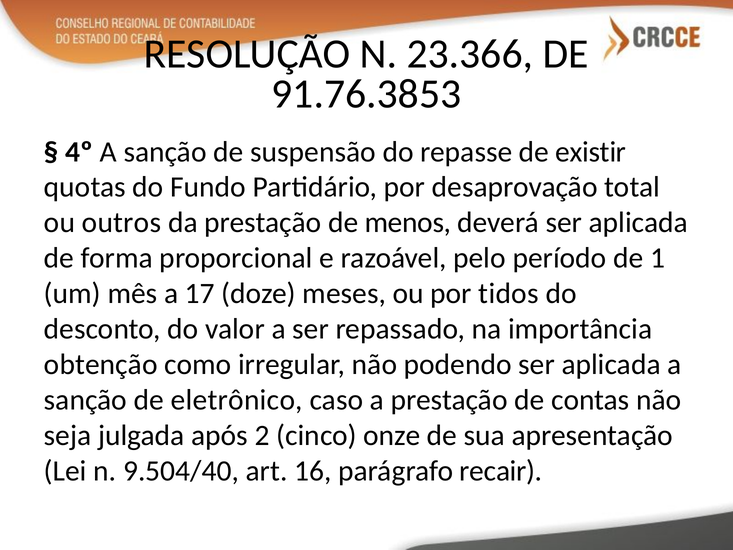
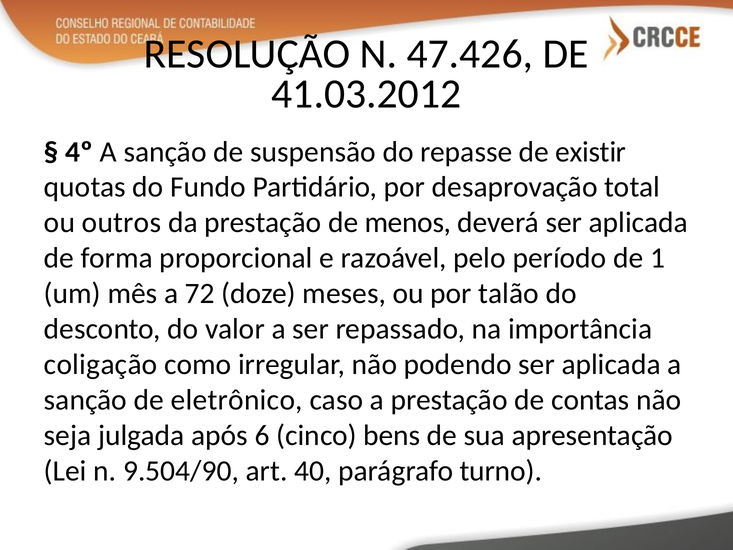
23.366: 23.366 -> 47.426 (470, 54)
91.76.3853: 91.76.3853 -> 41.03.2012 (366, 94)
17: 17 -> 72 (200, 293)
tidos: tidos -> talão (509, 293)
obtenção: obtenção -> coligação (101, 364)
2: 2 -> 6 (262, 435)
onze: onze -> bens (392, 435)
9.504/40: 9.504/40 -> 9.504/90 (181, 471)
16: 16 -> 40 (313, 471)
recair: recair -> turno (501, 471)
